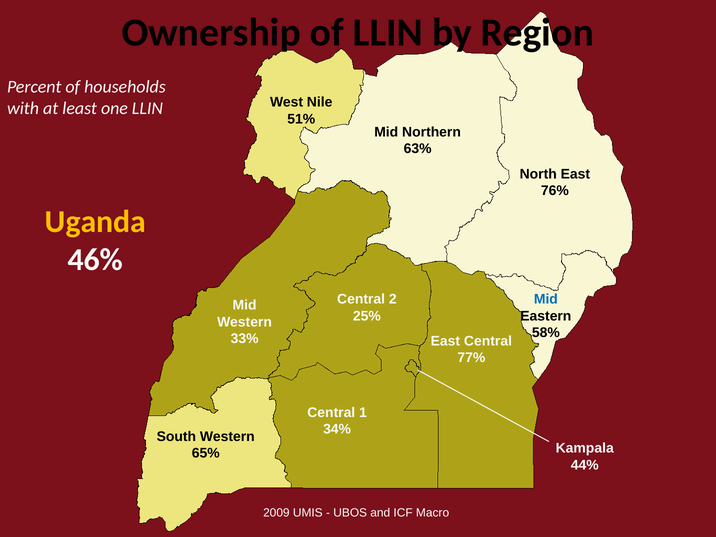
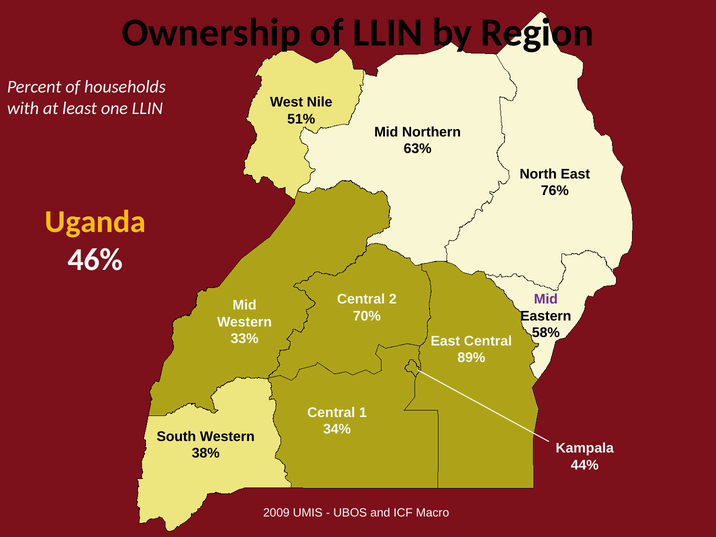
Mid colour: blue -> purple (546, 299)
25%: 25% -> 70% (367, 316)
77%: 77% -> 89% (471, 358)
65%: 65% -> 38% (206, 453)
